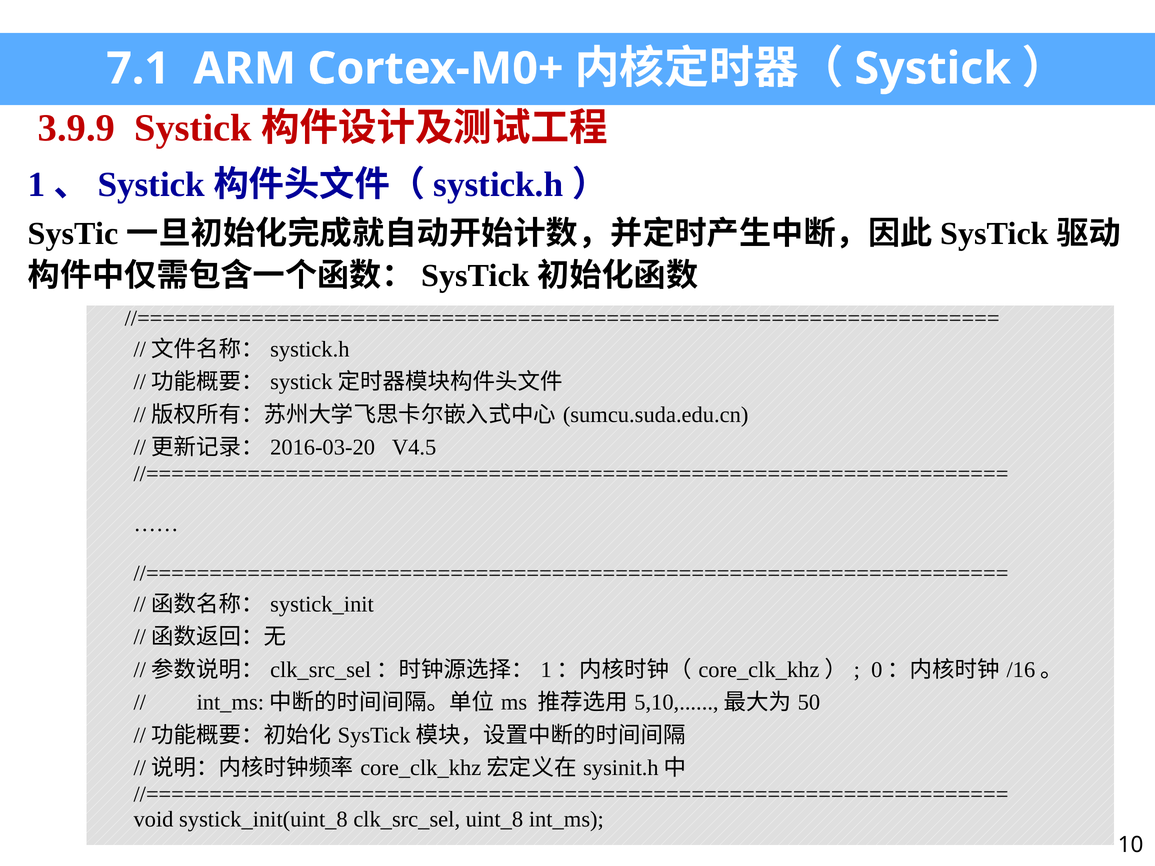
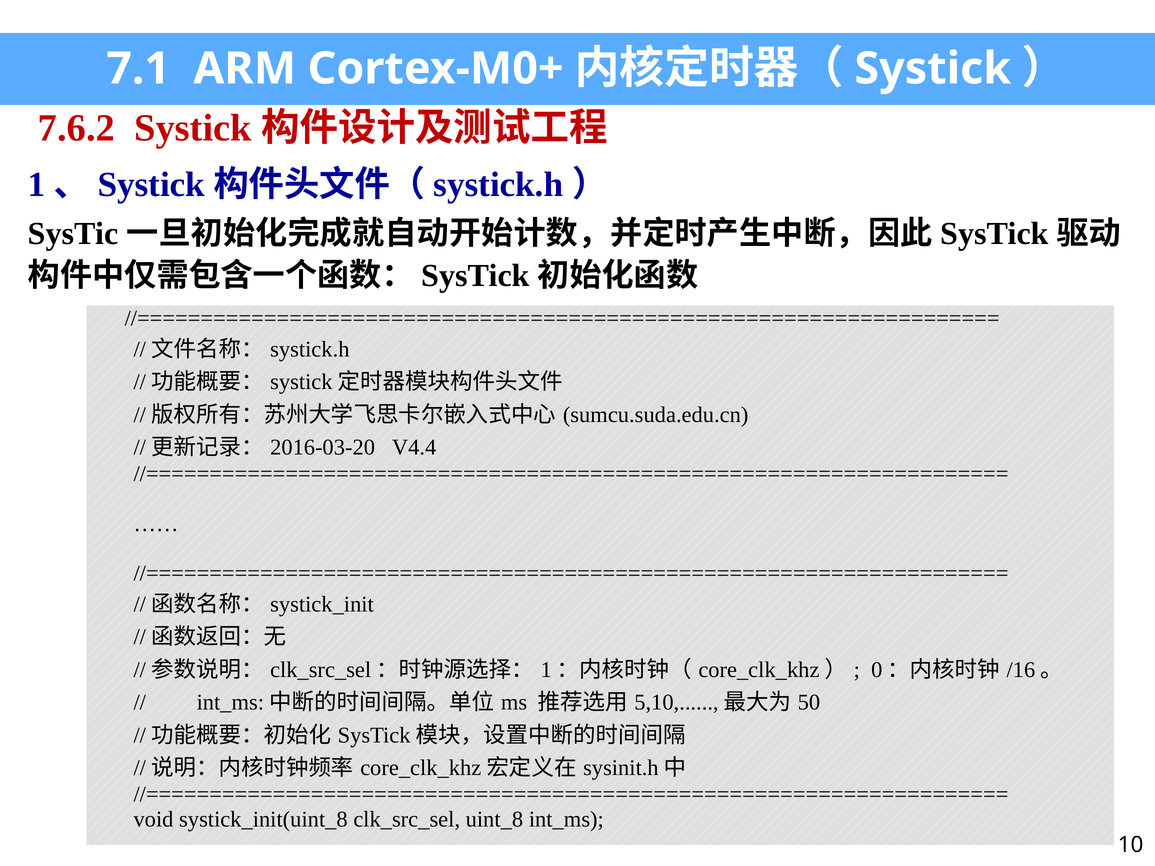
3.9.9: 3.9.9 -> 7.6.2 (76, 128)
V4.5: V4.5 -> V4.4 (414, 448)
